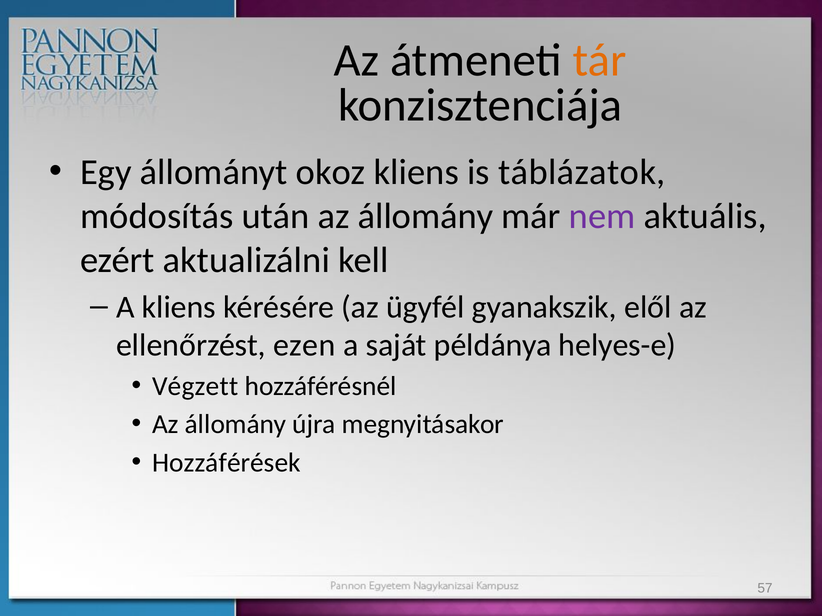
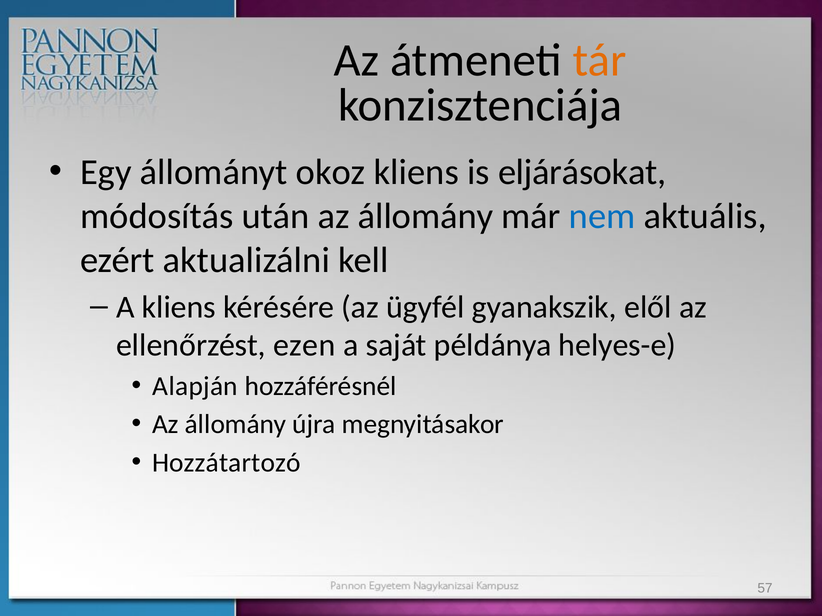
táblázatok: táblázatok -> eljárásokat (582, 172)
nem colour: purple -> blue (602, 216)
Végzett: Végzett -> Alapján (195, 386)
Hozzáférések: Hozzáférések -> Hozzátartozó (226, 463)
